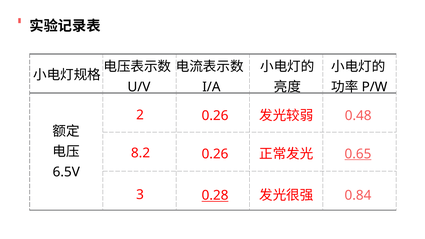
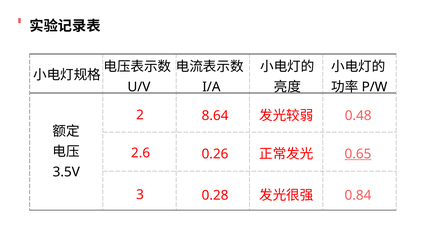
0.26: 0.26 -> 8.64 (215, 116)
8.2: 8.2 -> 2.6 (141, 153)
6.5V: 6.5V -> 3.5V (66, 172)
0.28 underline: present -> none (215, 196)
